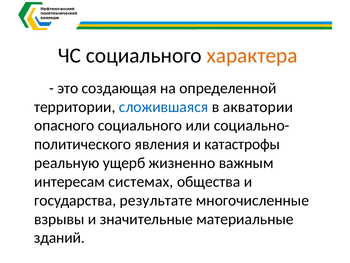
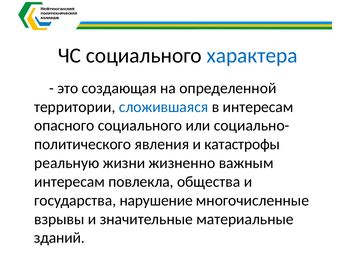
характера colour: orange -> blue (252, 55)
в акватории: акватории -> интересам (258, 107)
ущерб: ущерб -> жизни (124, 163)
системах: системах -> повлекла (141, 181)
результате: результате -> нарушение (156, 200)
